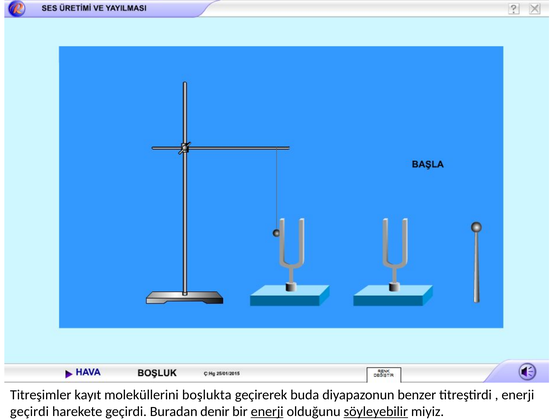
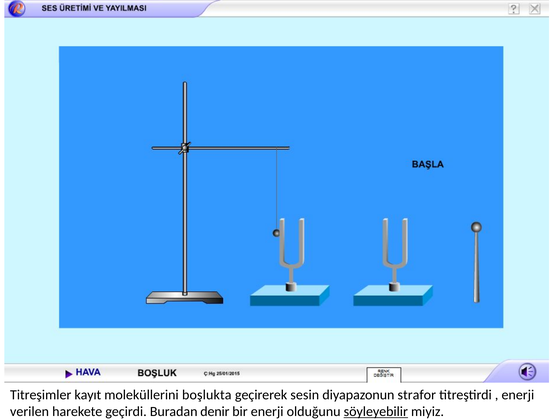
buda: buda -> sesin (305, 395)
benzer: benzer -> strafor (417, 395)
geçirdi: geçirdi -> verilen (30, 412)
enerji underline: present -> none (267, 412)
